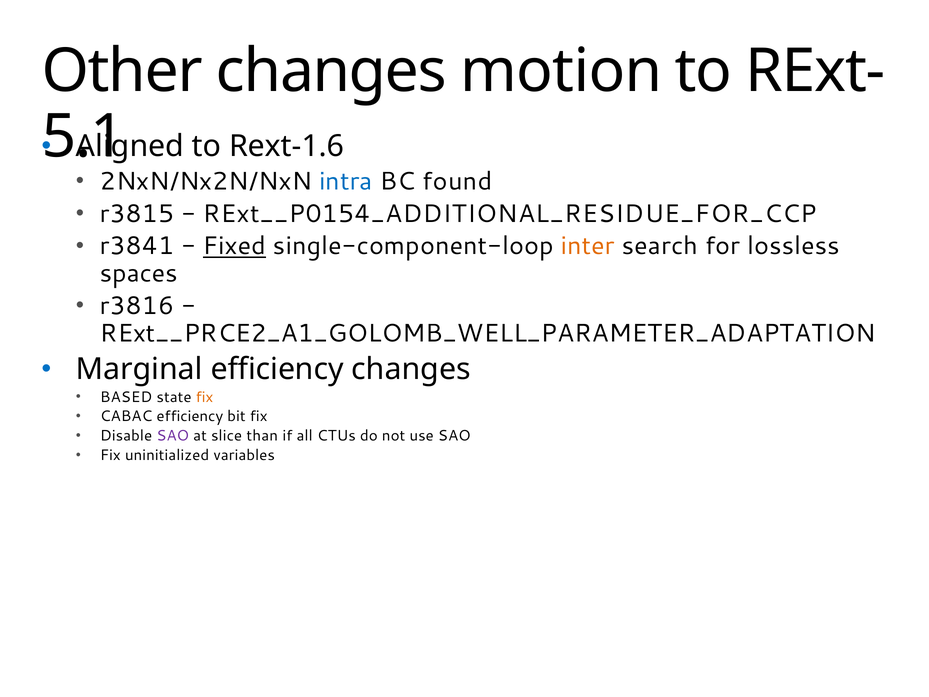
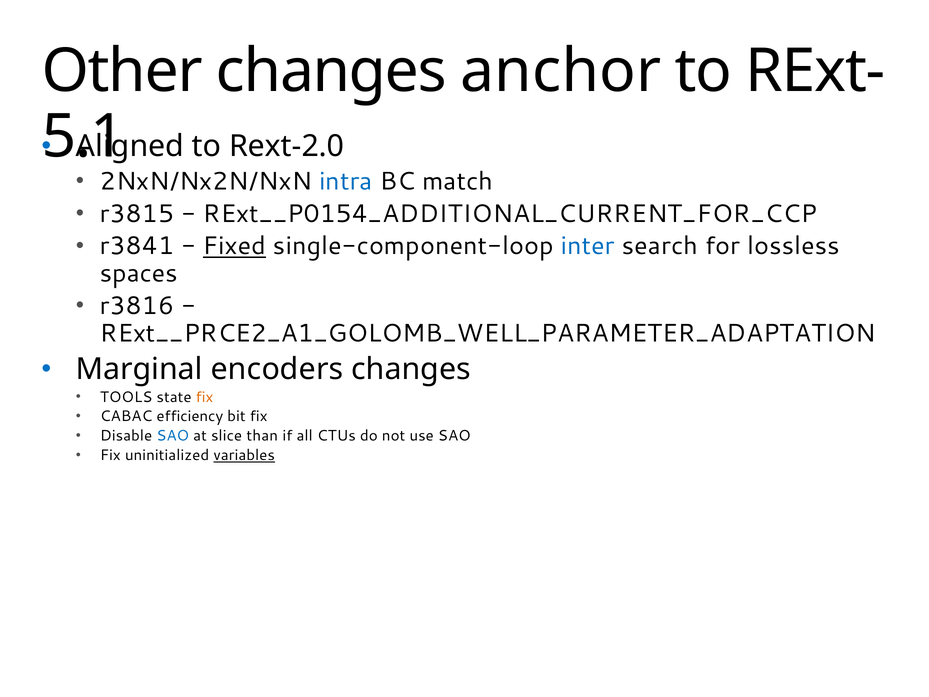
motion: motion -> anchor (561, 71)
Rext-1.6: Rext-1.6 -> Rext-2.0 (287, 146)
found: found -> match (458, 181)
RExt__P0154_ADDITIONAL_RESIDUE_FOR_CCP: RExt__P0154_ADDITIONAL_RESIDUE_FOR_CCP -> RExt__P0154_ADDITIONAL_CURRENT_FOR_CCP (510, 214)
inter colour: orange -> blue (588, 246)
Marginal efficiency: efficiency -> encoders (277, 369)
BASED: BASED -> TOOLS (126, 397)
SAO colour: purple -> blue (173, 436)
variables underline: none -> present (244, 455)
